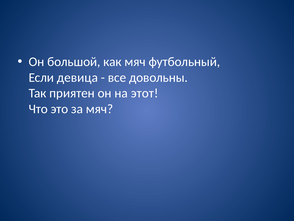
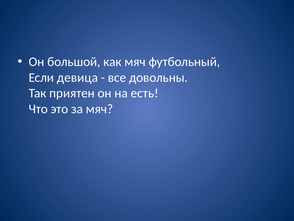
этот: этот -> есть (145, 93)
